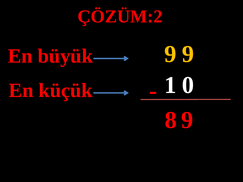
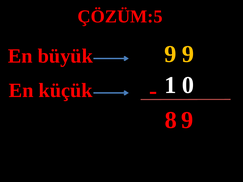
ÇÖZÜM:2: ÇÖZÜM:2 -> ÇÖZÜM:5 (120, 17)
